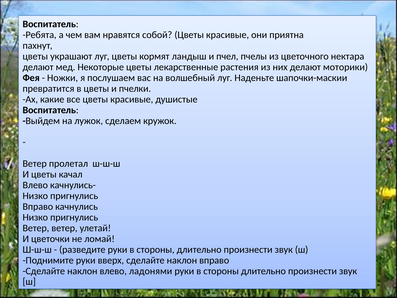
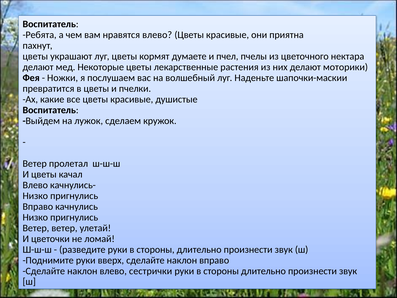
нравятся собой: собой -> влево (157, 35)
ландыш: ландыш -> думаете (189, 56)
ладонями: ладонями -> сестрички (151, 271)
